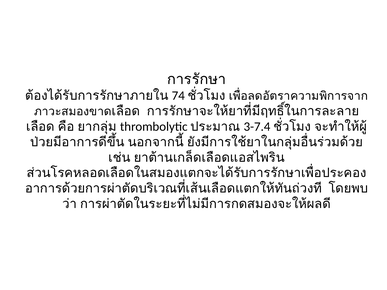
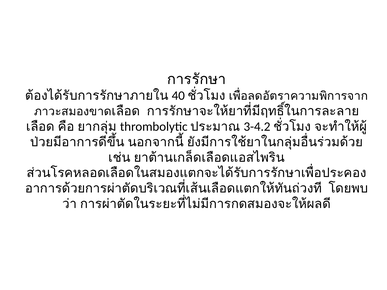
74: 74 -> 40 (178, 96)
3-7.4: 3-7.4 -> 3-4.2 (257, 127)
